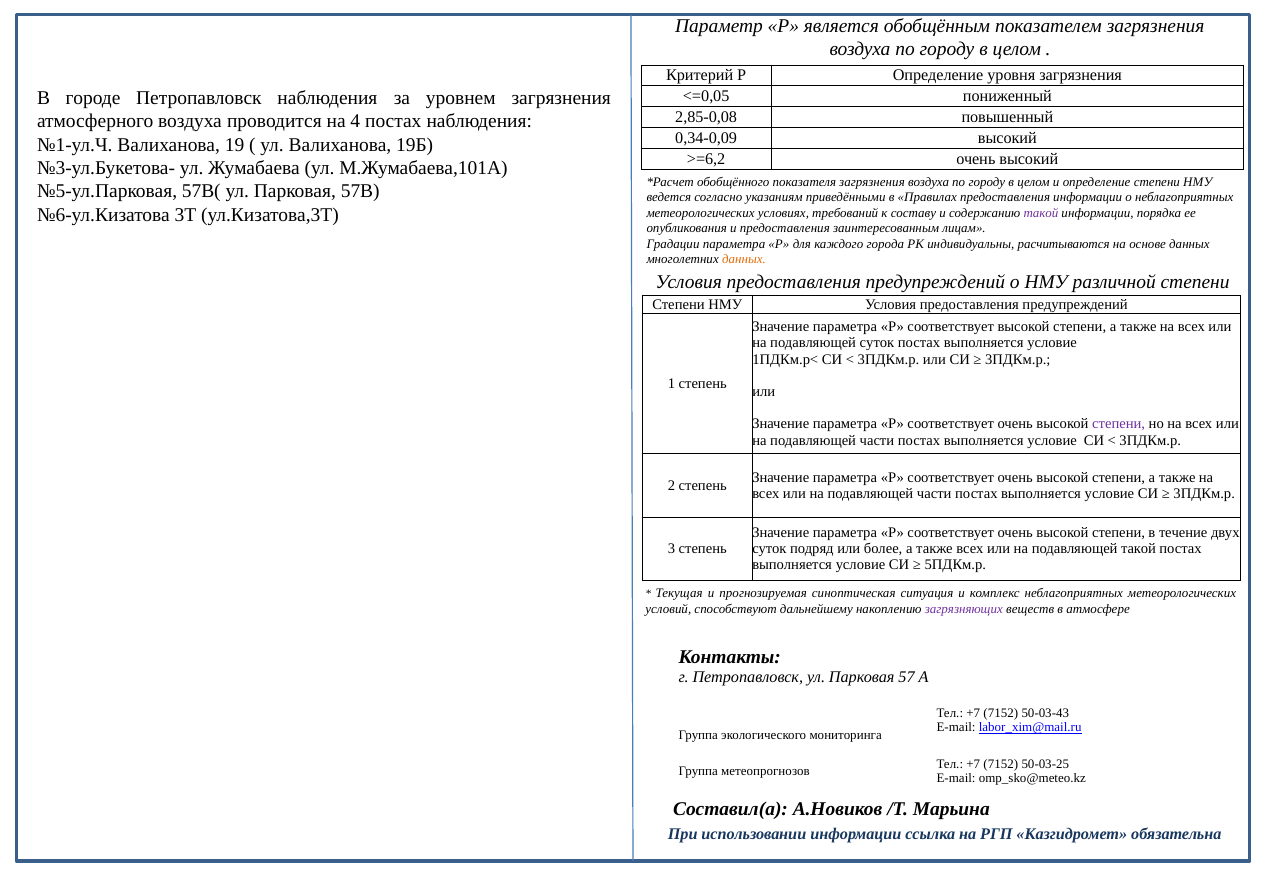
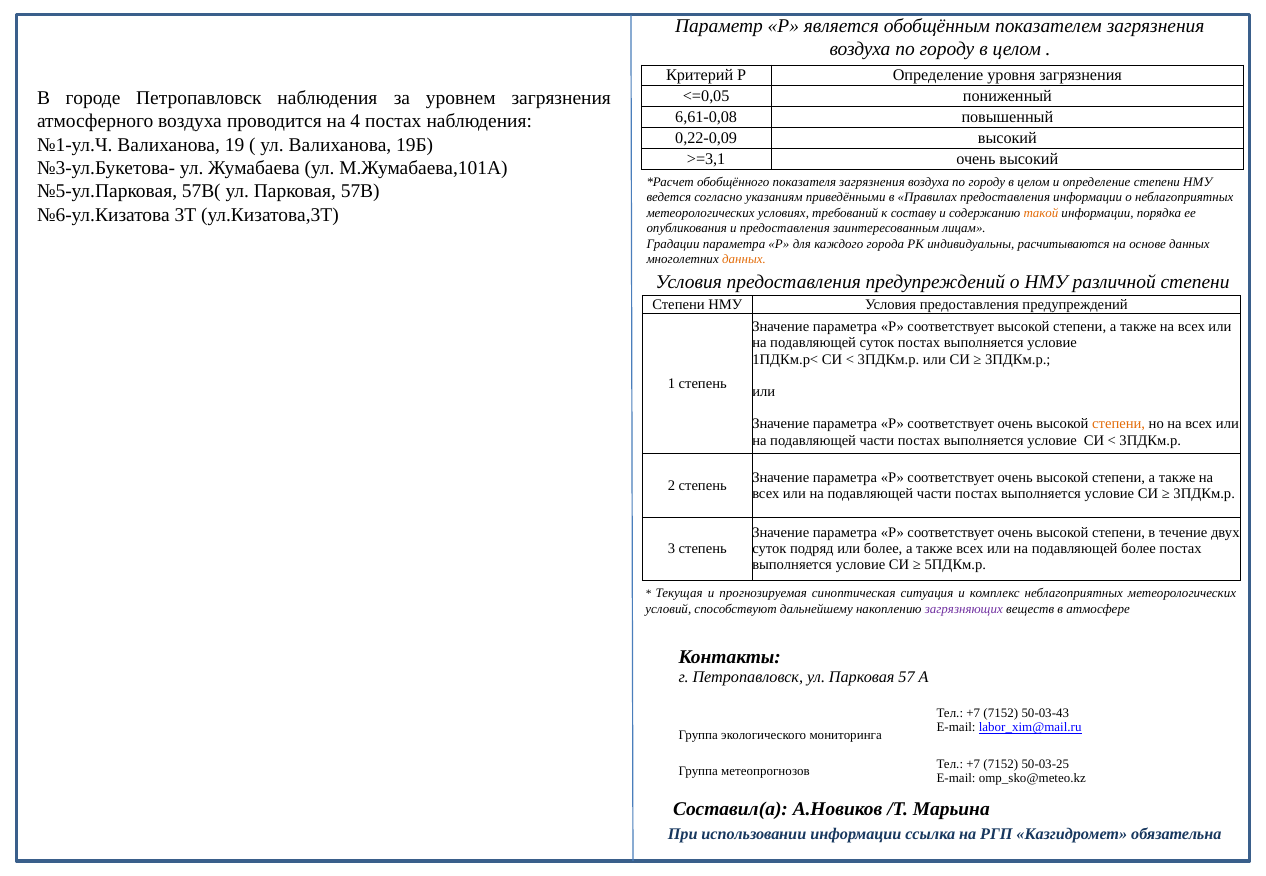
2,85-0,08: 2,85-0,08 -> 6,61-0,08 (706, 117)
0,34-0,09: 0,34-0,09 -> 0,22-0,09 (706, 138)
>=6,2: >=6,2 -> >=3,1 (706, 159)
такой colour: purple -> orange (1041, 213)
степени colour: purple -> orange (1119, 424)
подавляющей такой: такой -> более (1139, 549)
